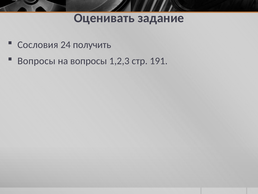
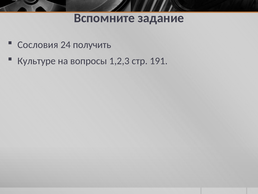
Оценивать: Оценивать -> Вспомните (104, 18)
Вопросы: Вопросы -> Культуре (37, 61)
